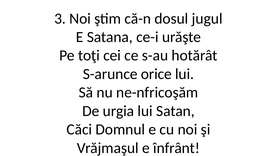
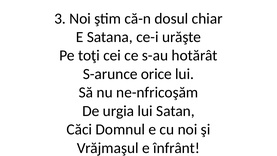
jugul: jugul -> chiar (207, 19)
